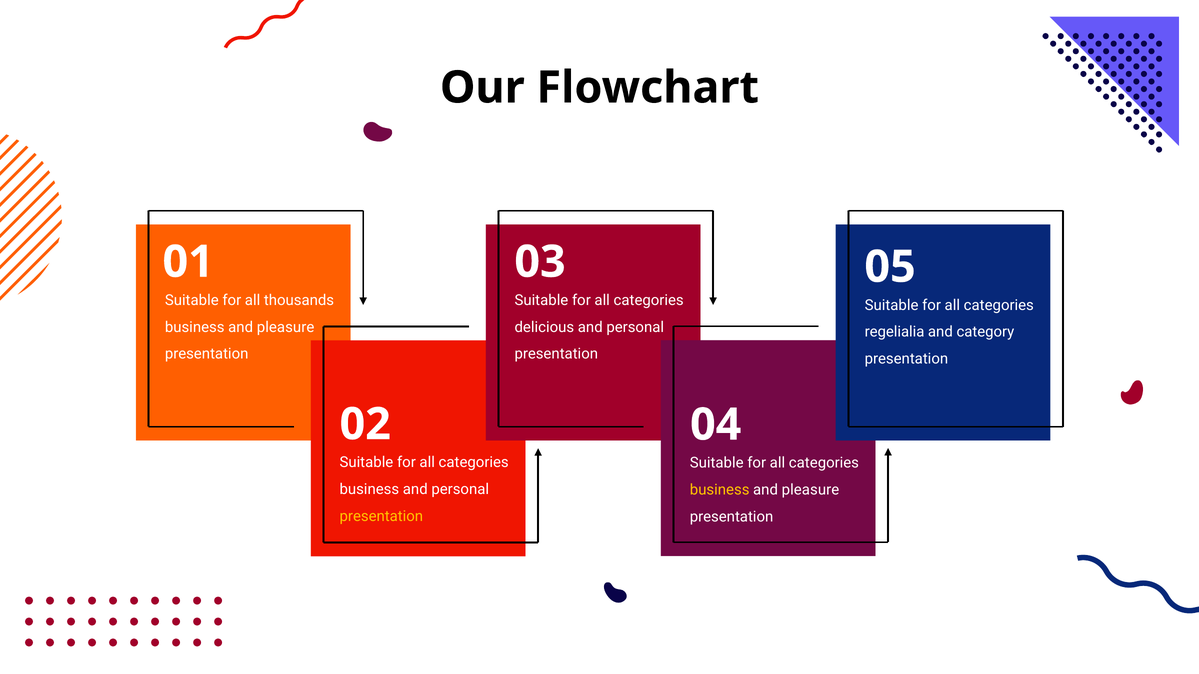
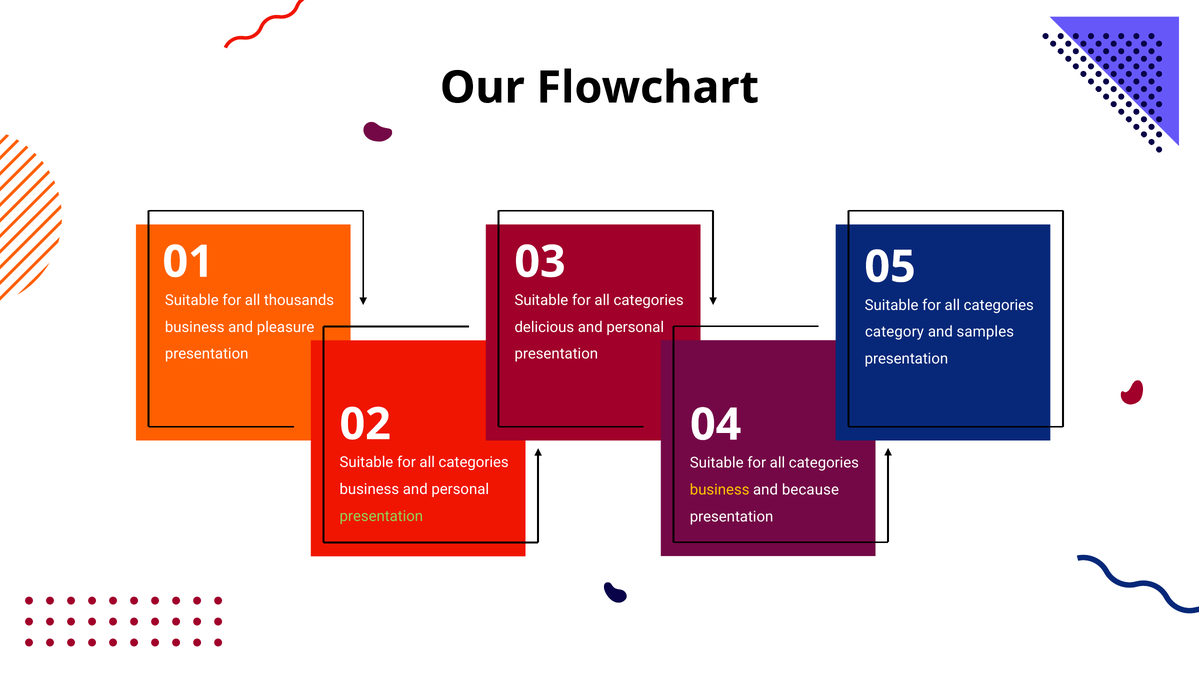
regelialia: regelialia -> category (894, 332)
category: category -> samples (985, 332)
pleasure: pleasure -> because (810, 490)
presentation colour: yellow -> light green (381, 517)
